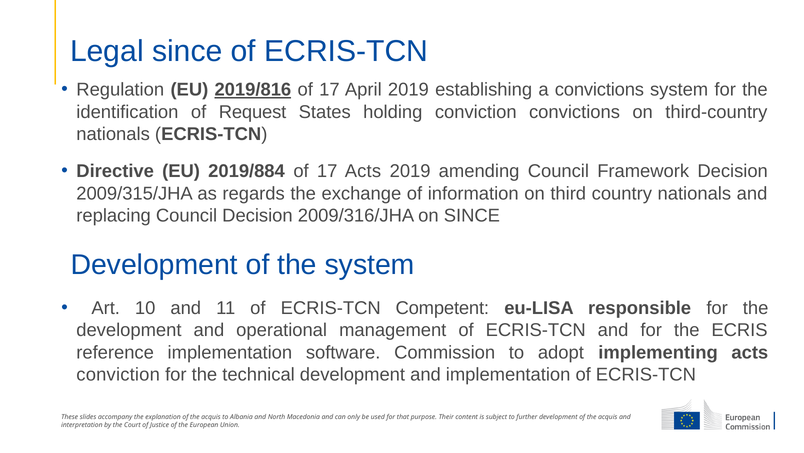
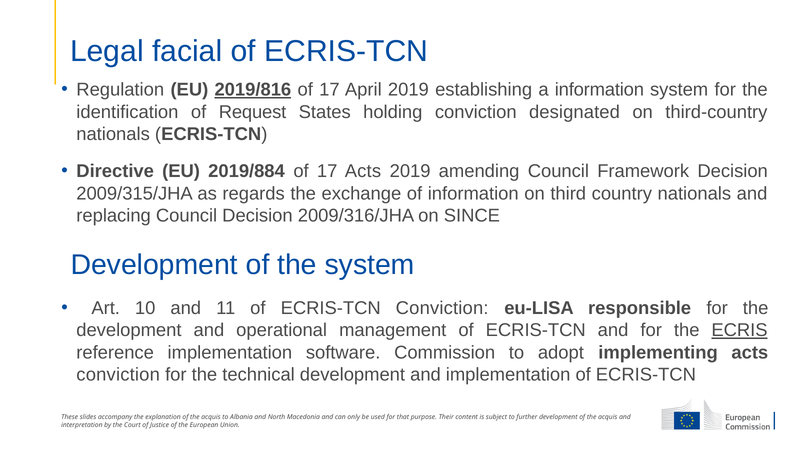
Legal since: since -> facial (187, 51)
a convictions: convictions -> information (599, 90)
conviction convictions: convictions -> designated (574, 112)
ECRIS-TCN Competent: Competent -> Conviction (442, 308)
ECRIS underline: none -> present (740, 330)
